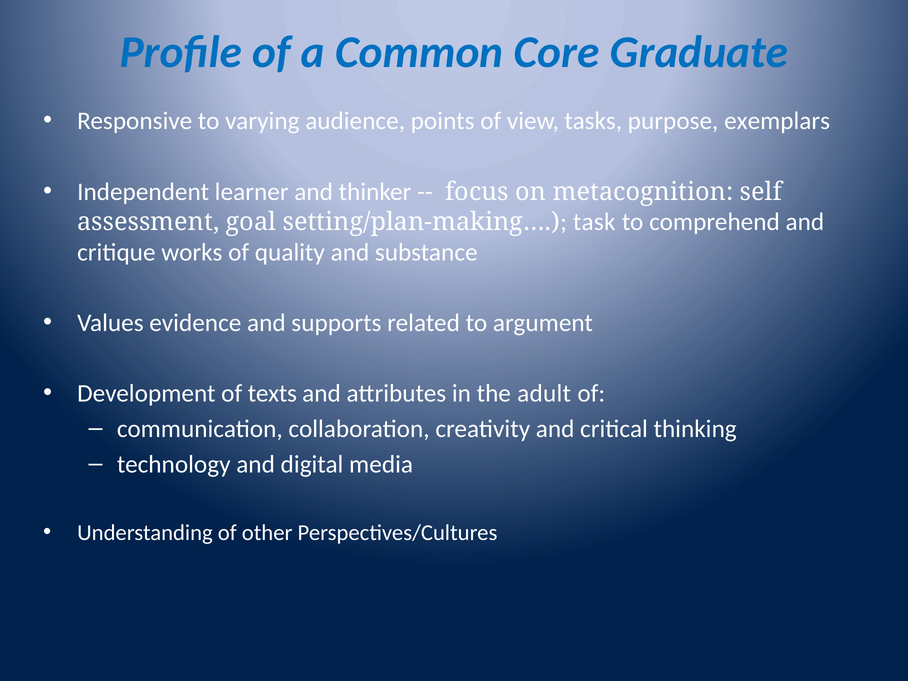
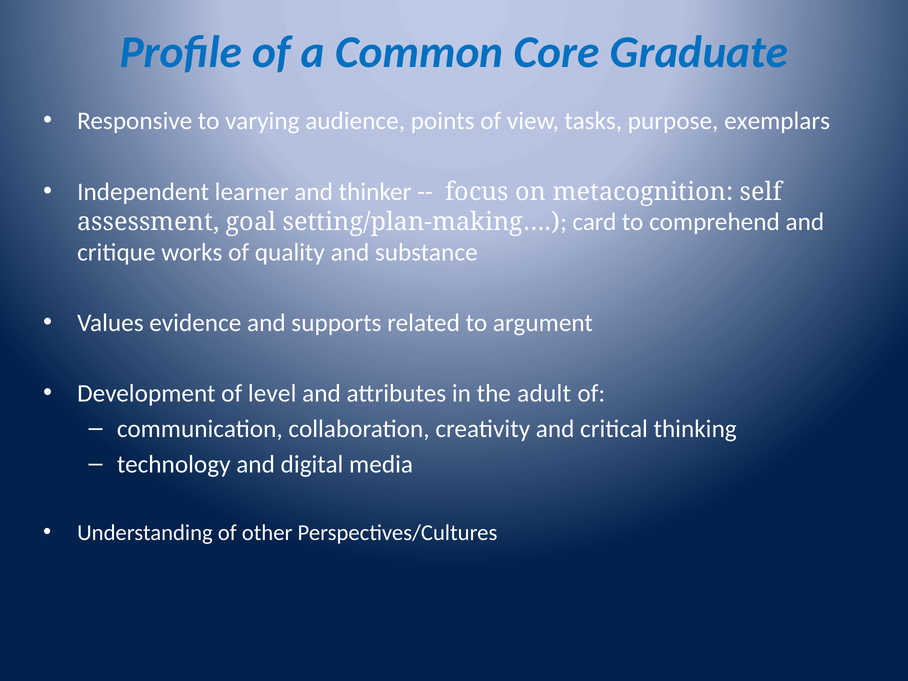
task: task -> card (594, 222)
texts: texts -> level (272, 394)
